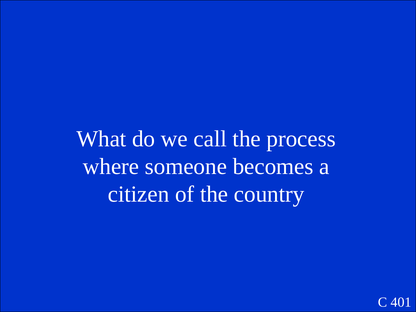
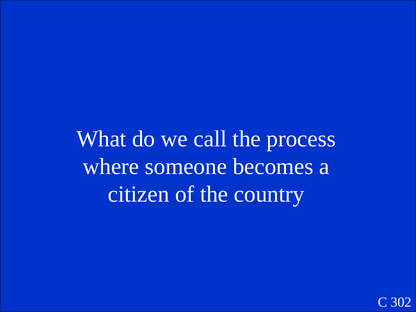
401: 401 -> 302 (401, 302)
